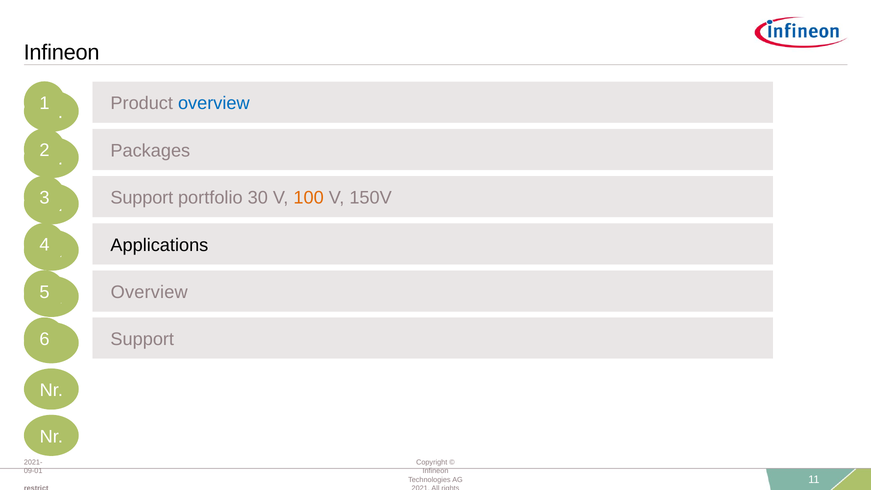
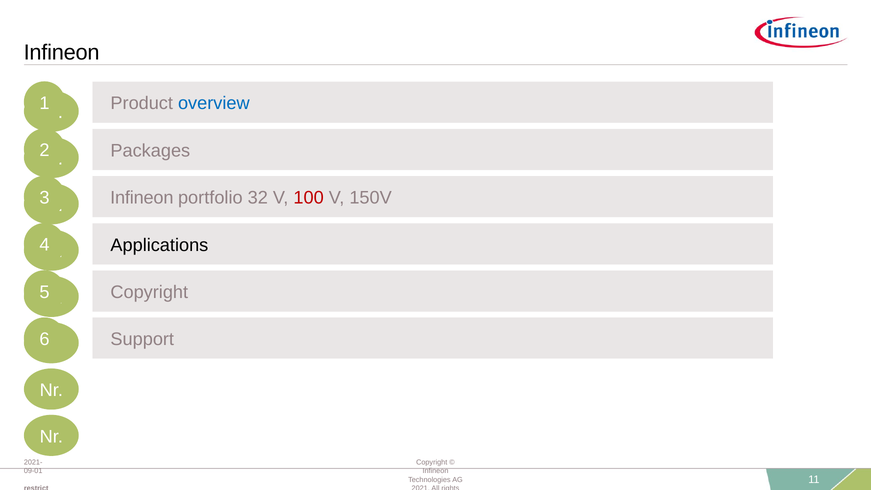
Support: Support -> Infineon (142, 198)
30: 30 -> 32 (258, 198)
100 colour: orange -> red (309, 198)
Overview: Overview -> Copyright (149, 292)
